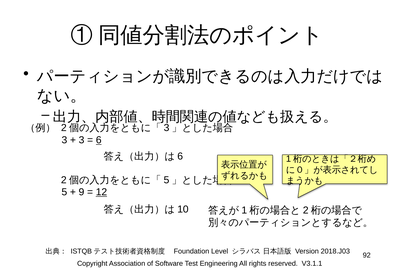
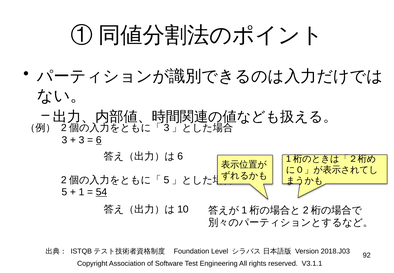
9: 9 -> 1 (81, 192)
12: 12 -> 54 (101, 192)
